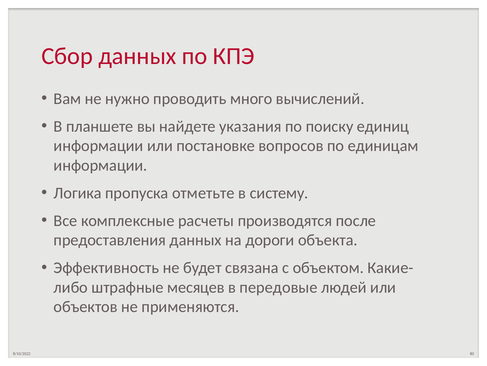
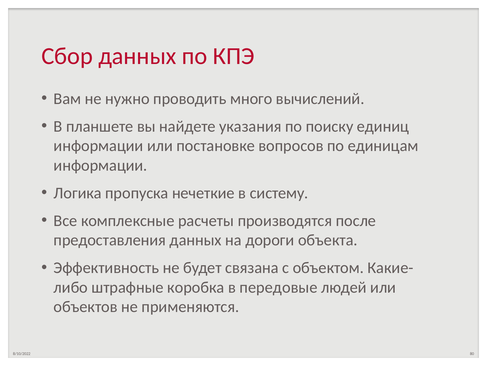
отметьте: отметьте -> нечеткие (203, 193)
месяцев: месяцев -> коробка (196, 287)
